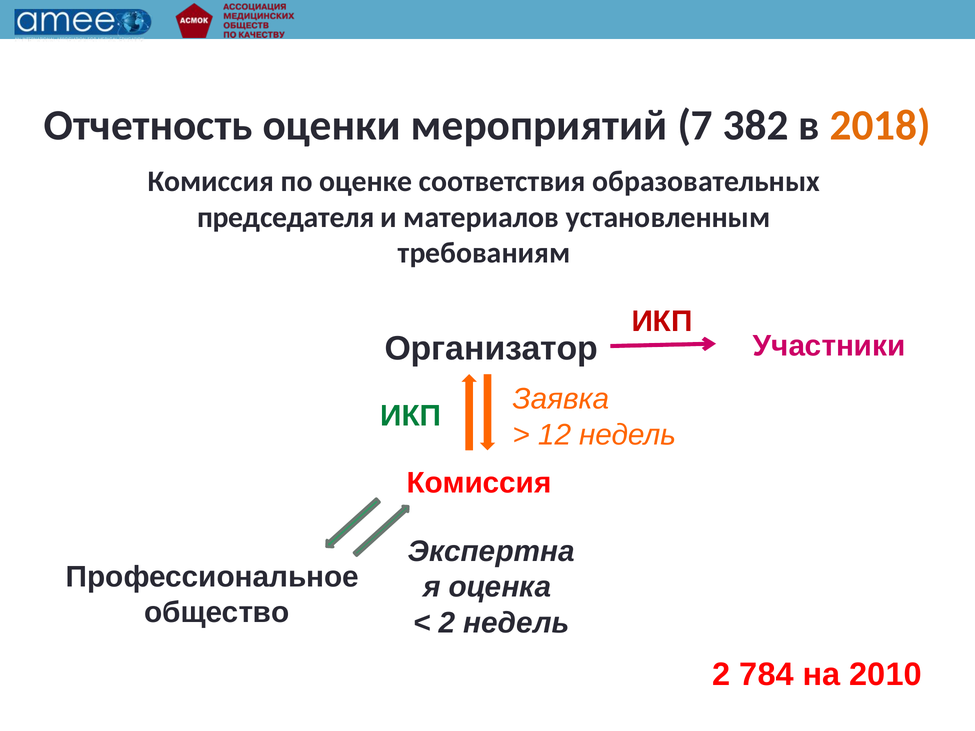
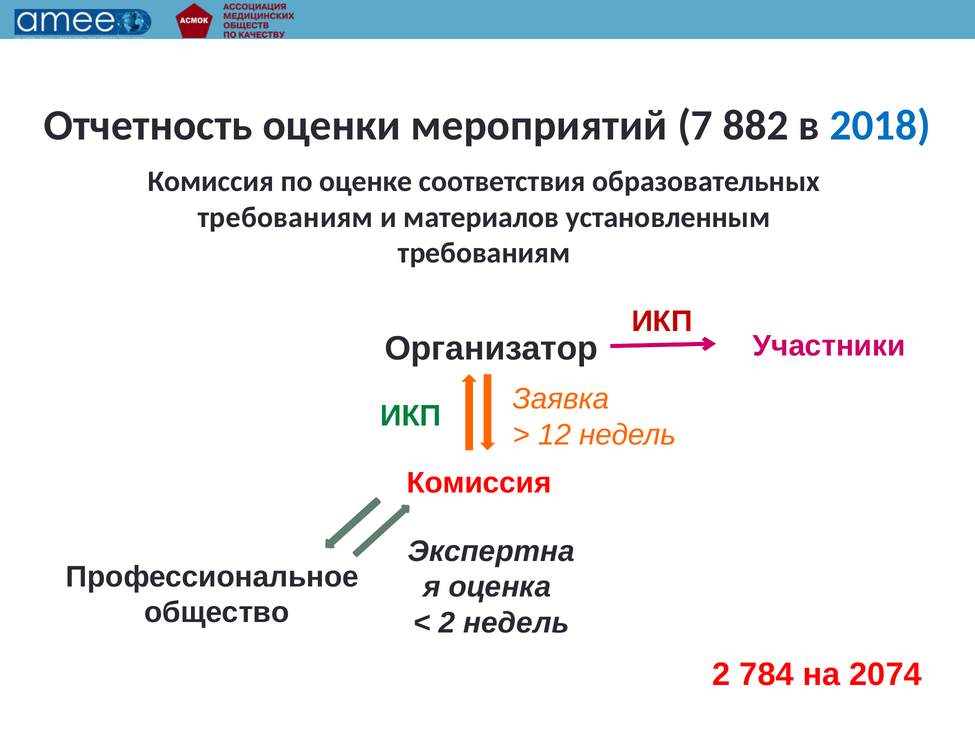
382: 382 -> 882 (756, 126)
2018 colour: orange -> blue (880, 126)
председателя: председателя -> требованиям (285, 217)
2010: 2010 -> 2074 (886, 675)
